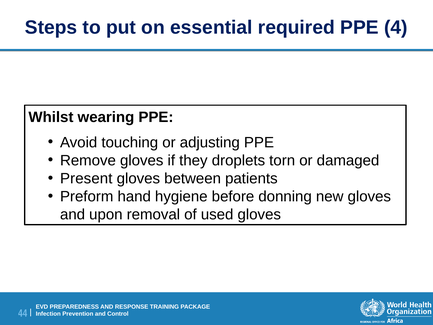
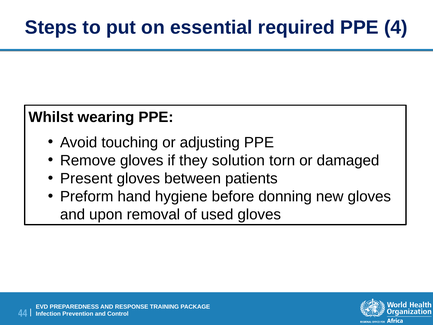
droplets: droplets -> solution (238, 160)
